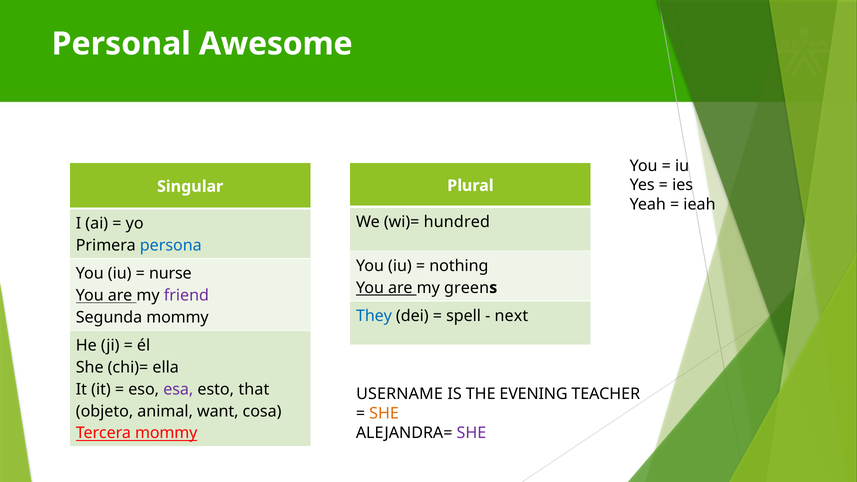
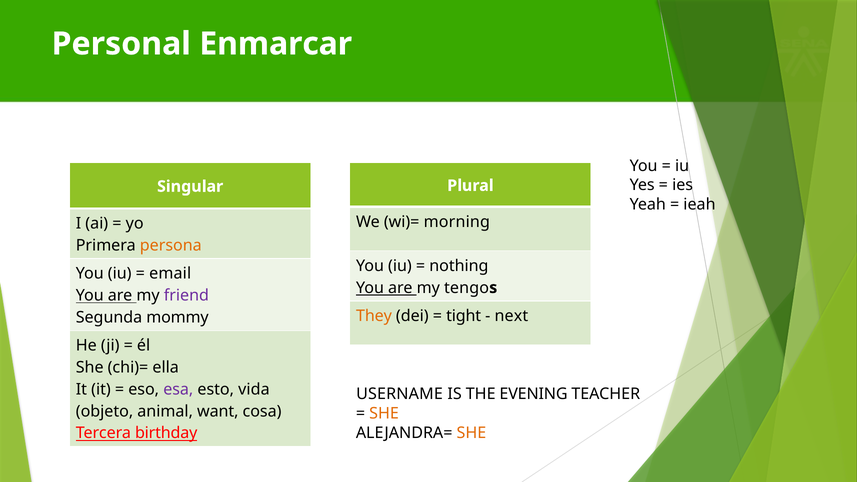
Awesome: Awesome -> Enmarcar (276, 44)
hundred: hundred -> morning (457, 222)
persona colour: blue -> orange (171, 245)
nurse: nurse -> email (170, 274)
green: green -> tengo (467, 288)
They colour: blue -> orange (374, 316)
spell: spell -> tight (464, 316)
that: that -> vida (254, 389)
SHE colour: purple -> orange (471, 433)
Tercera mommy: mommy -> birthday (166, 433)
